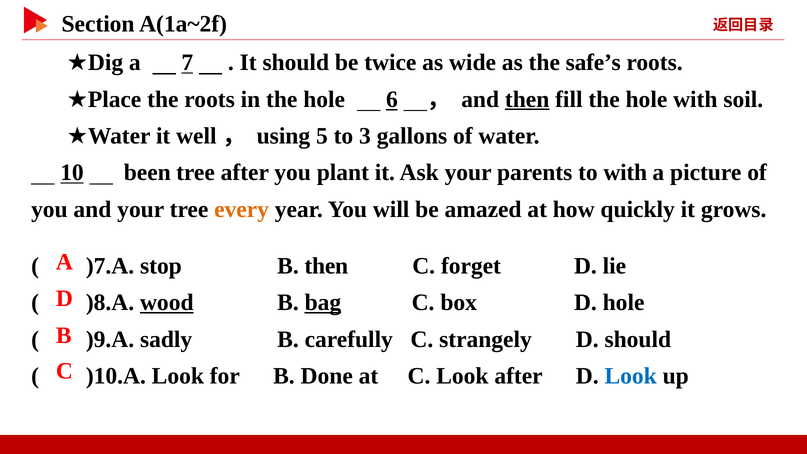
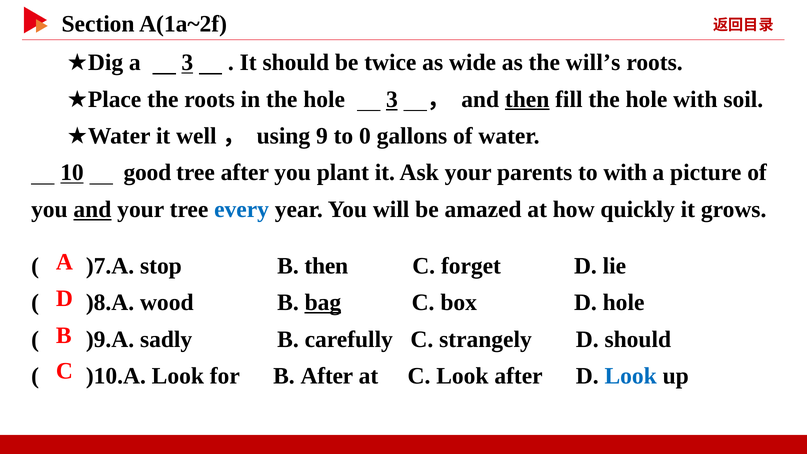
a 7: 7 -> 3 (187, 63)
safe’s: safe’s -> will’s (593, 63)
hole 6: 6 -> 3 (392, 99)
5: 5 -> 9 (322, 136)
3: 3 -> 0 (365, 136)
been: been -> good (147, 173)
and underline: none -> present (92, 209)
every colour: orange -> blue (242, 209)
wood underline: present -> none (167, 303)
B Done: Done -> After (327, 376)
